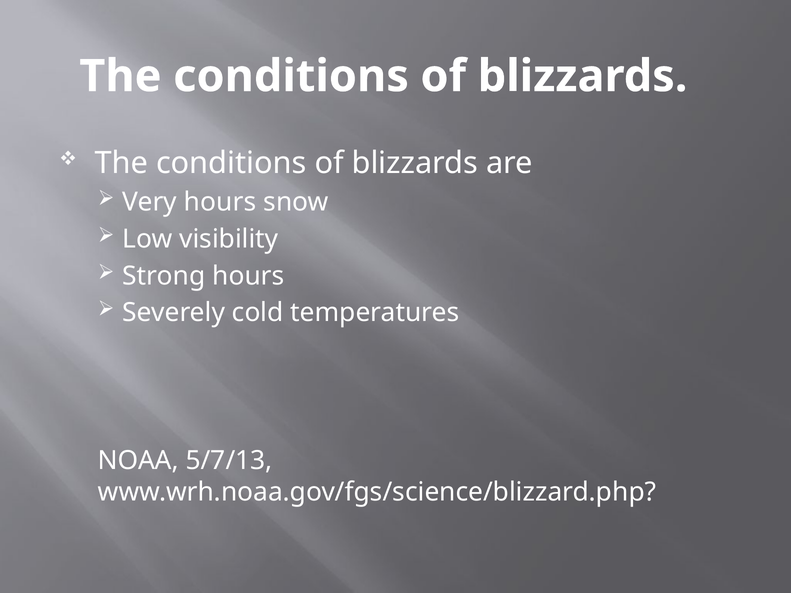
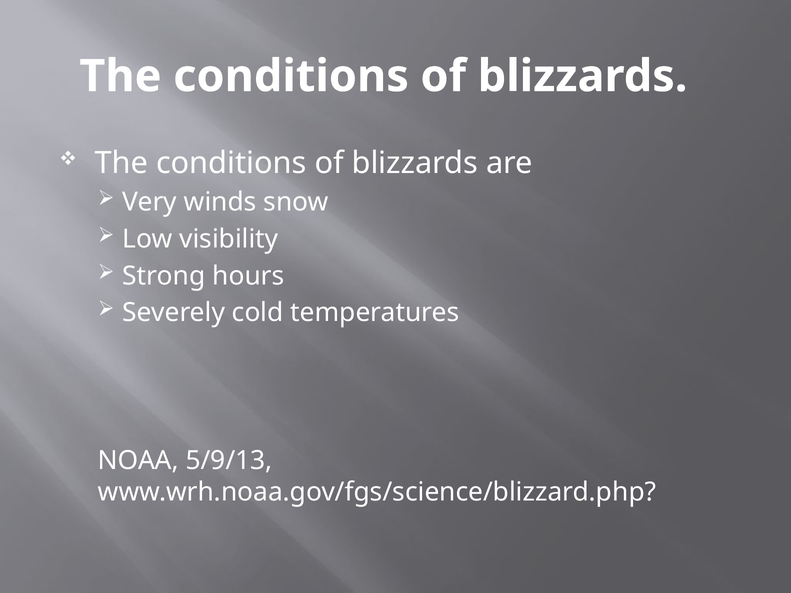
Very hours: hours -> winds (220, 202)
5/7/13: 5/7/13 -> 5/9/13 (229, 461)
